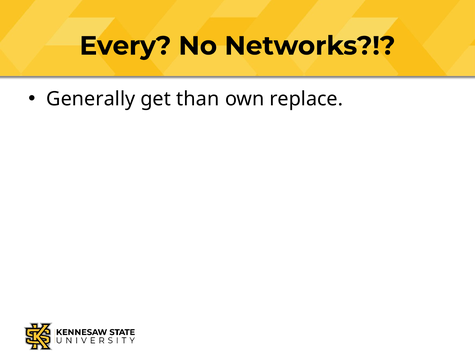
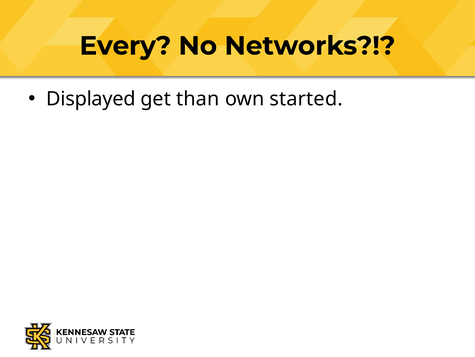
Generally: Generally -> Displayed (91, 99)
replace: replace -> started (306, 99)
